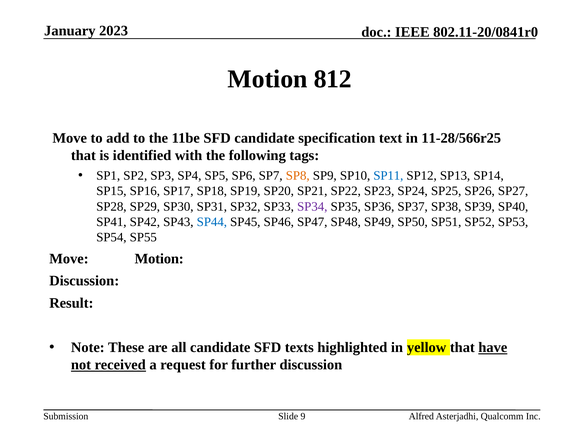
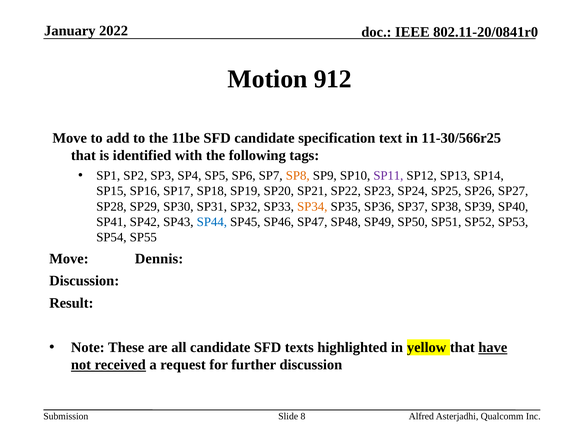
2023: 2023 -> 2022 (114, 31)
812: 812 -> 912 (333, 79)
11-28/566r25: 11-28/566r25 -> 11-30/566r25 (461, 138)
SP11 colour: blue -> purple (388, 176)
SP34 colour: purple -> orange (312, 207)
Move Motion: Motion -> Dennis (159, 259)
9: 9 -> 8 (303, 416)
